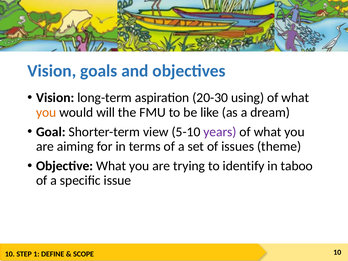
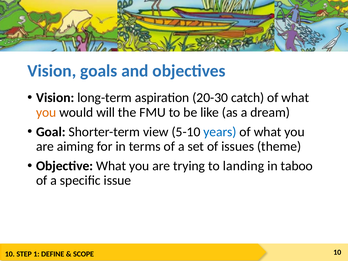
using: using -> catch (248, 98)
years colour: purple -> blue (220, 132)
identify: identify -> landing (244, 166)
